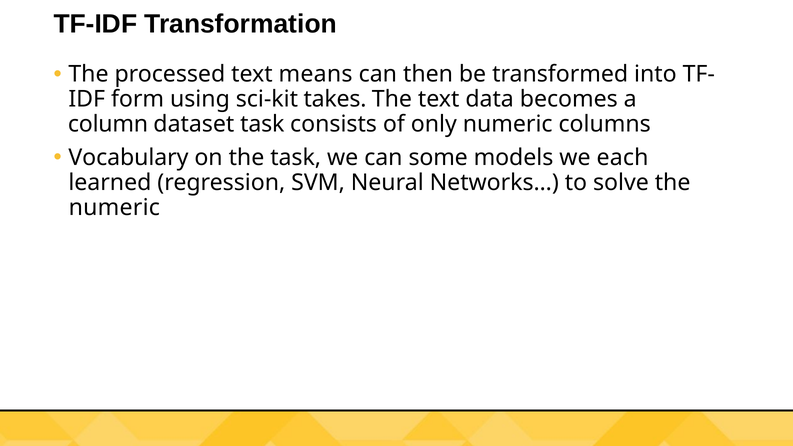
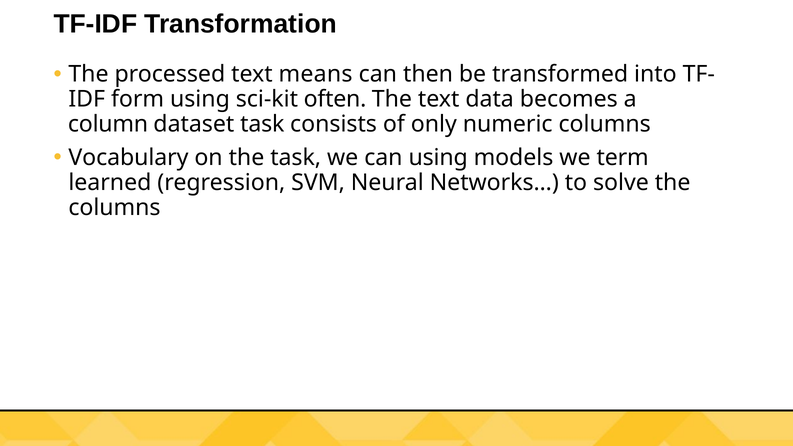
takes: takes -> often (335, 99)
can some: some -> using (438, 158)
each: each -> term (623, 158)
numeric: numeric -> columns (114, 208)
